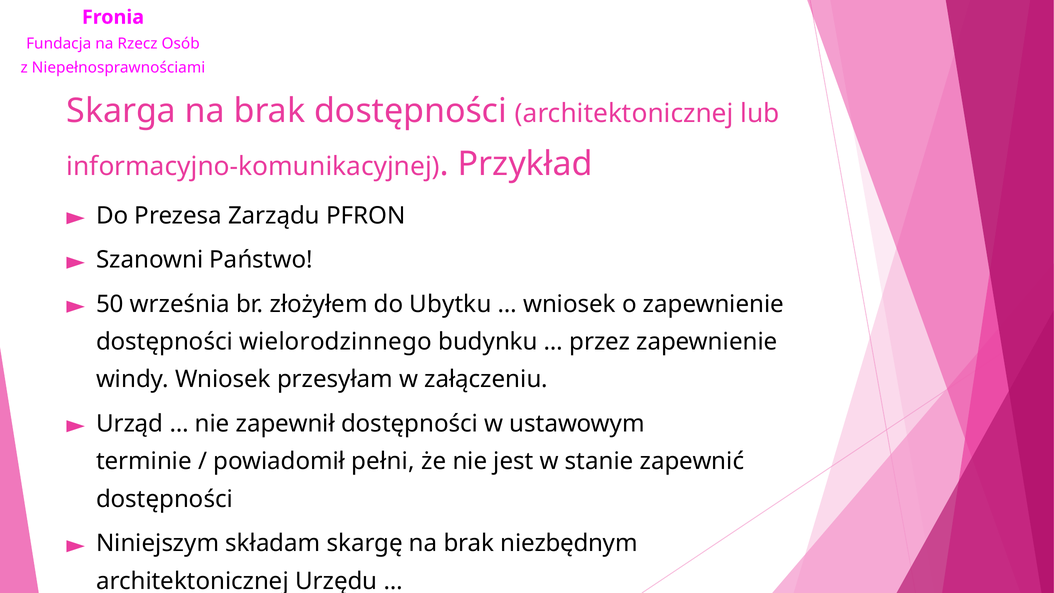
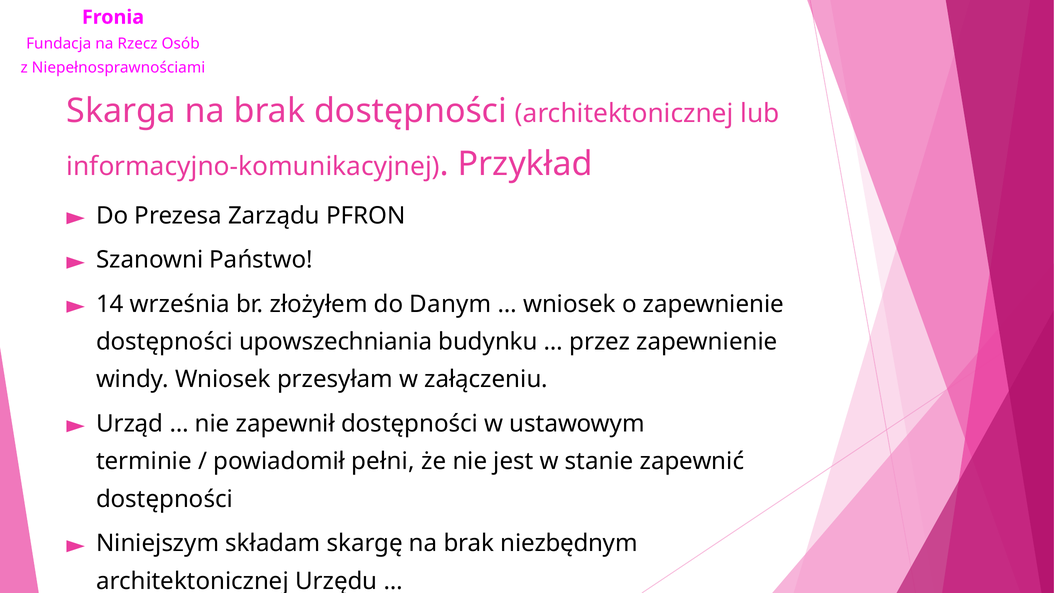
50: 50 -> 14 (110, 304)
Ubytku: Ubytku -> Danym (450, 304)
wielorodzinnego: wielorodzinnego -> upowszechniania (336, 342)
